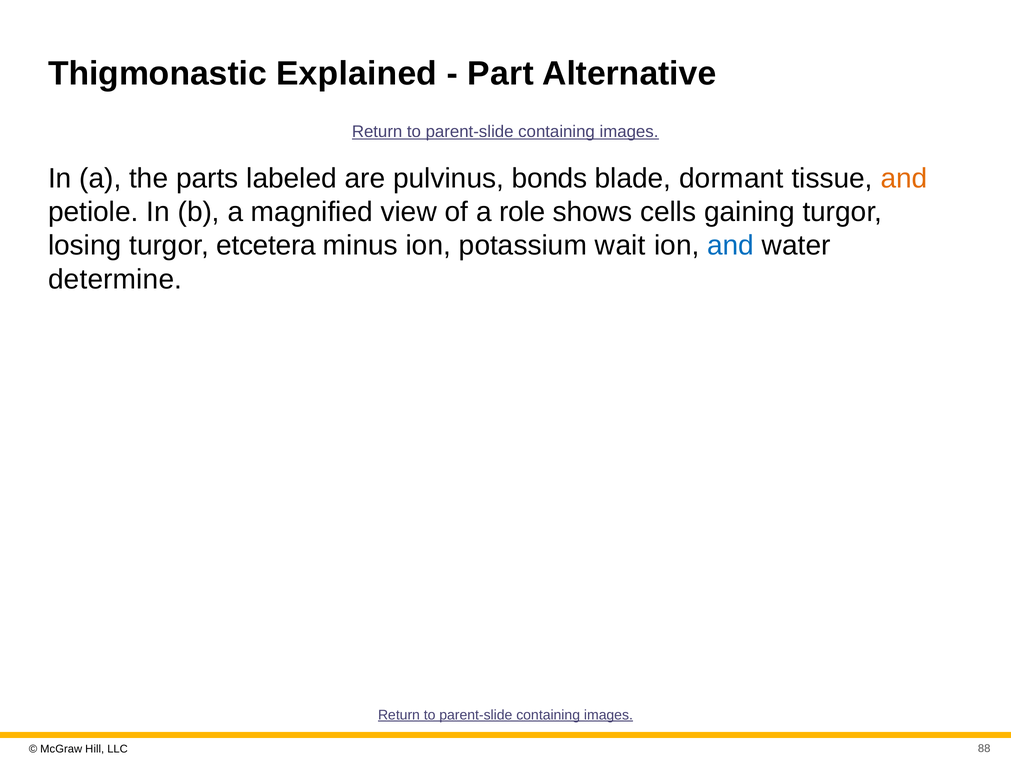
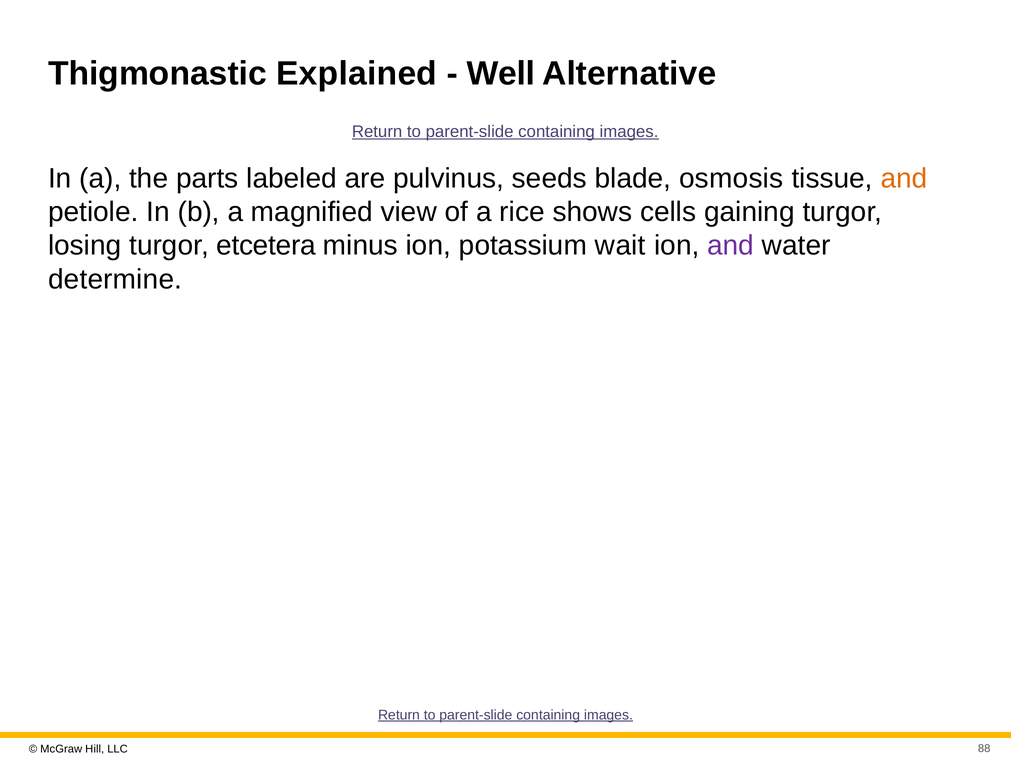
Part: Part -> Well (501, 74)
bonds: bonds -> seeds (549, 178)
dormant: dormant -> osmosis (731, 178)
role: role -> rice (522, 212)
and colour: blue -> purple (731, 246)
